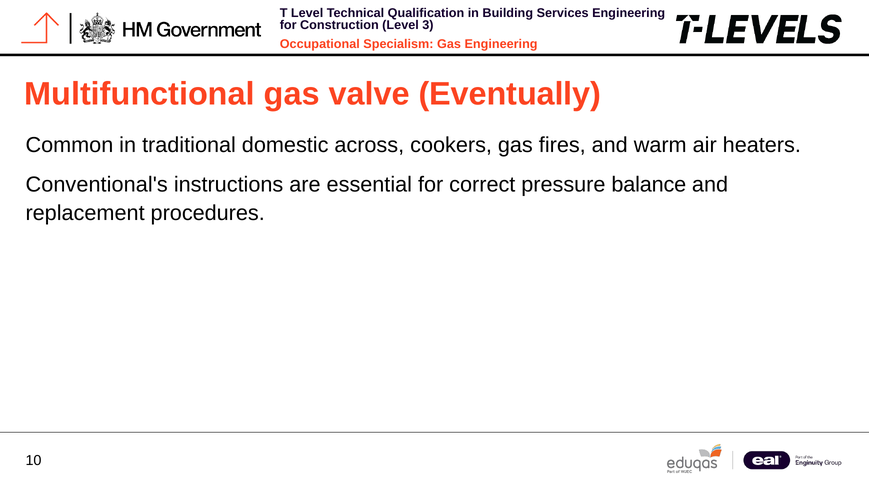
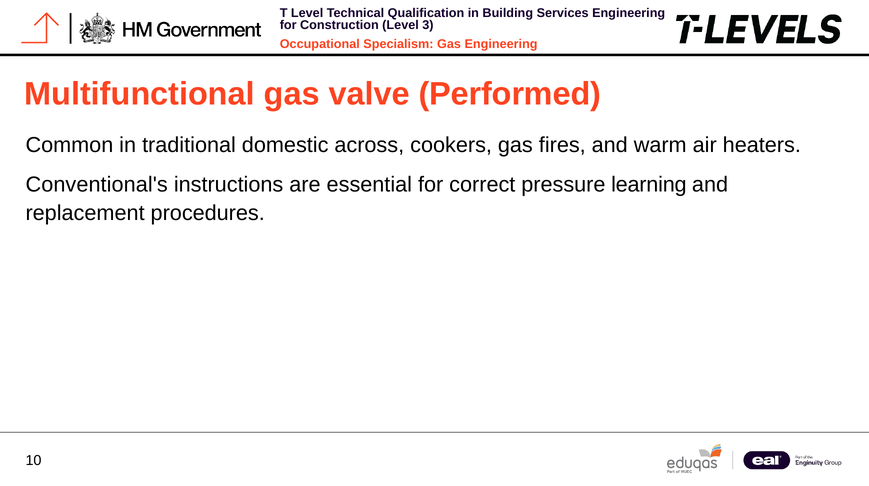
Eventually: Eventually -> Performed (510, 94)
balance: balance -> learning (649, 184)
